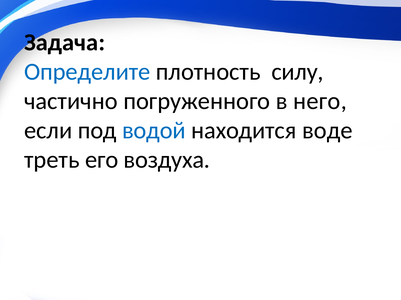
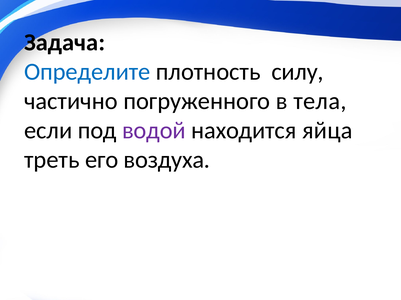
него: него -> тела (320, 101)
водой colour: blue -> purple (154, 131)
воде: воде -> яйца (327, 131)
